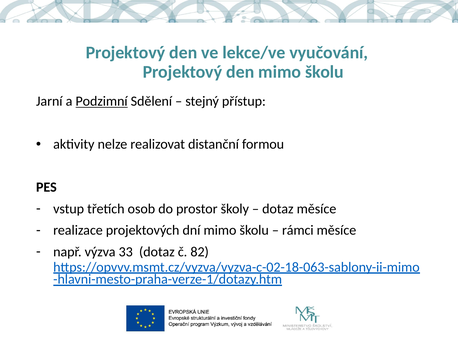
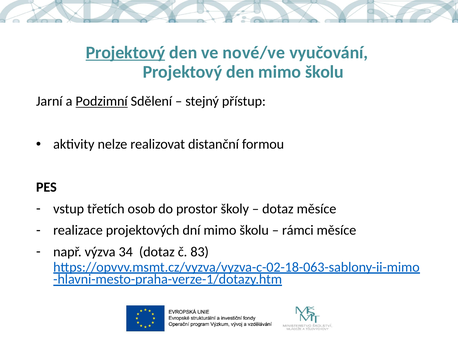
Projektový underline: none -> present (125, 52)
lekce/ve: lekce/ve -> nové/ve (254, 52)
33: 33 -> 34 (126, 251)
82: 82 -> 83 (200, 251)
